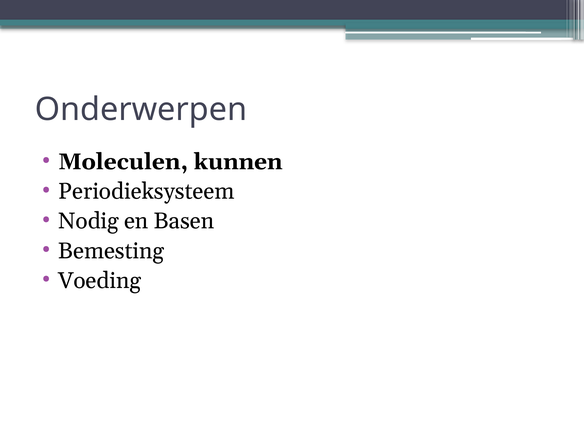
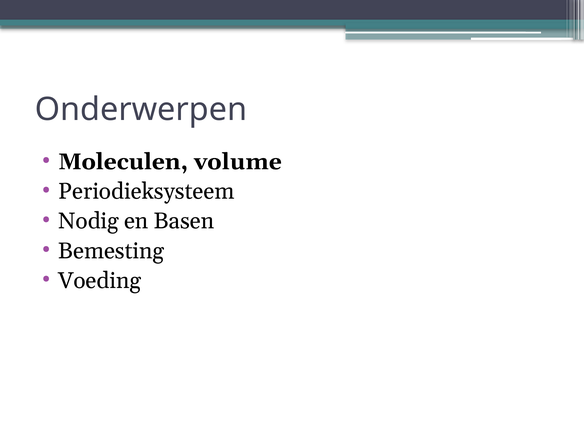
kunnen: kunnen -> volume (238, 162)
